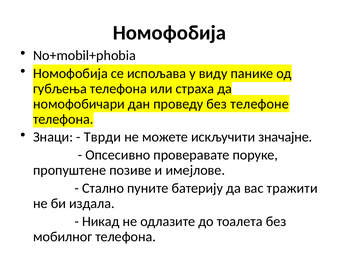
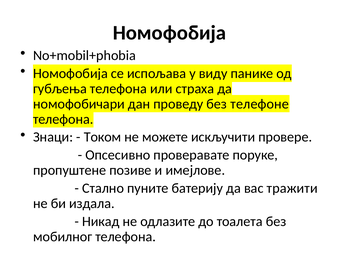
Тврди: Тврди -> Током (103, 137)
значајне: значајне -> провере (285, 137)
